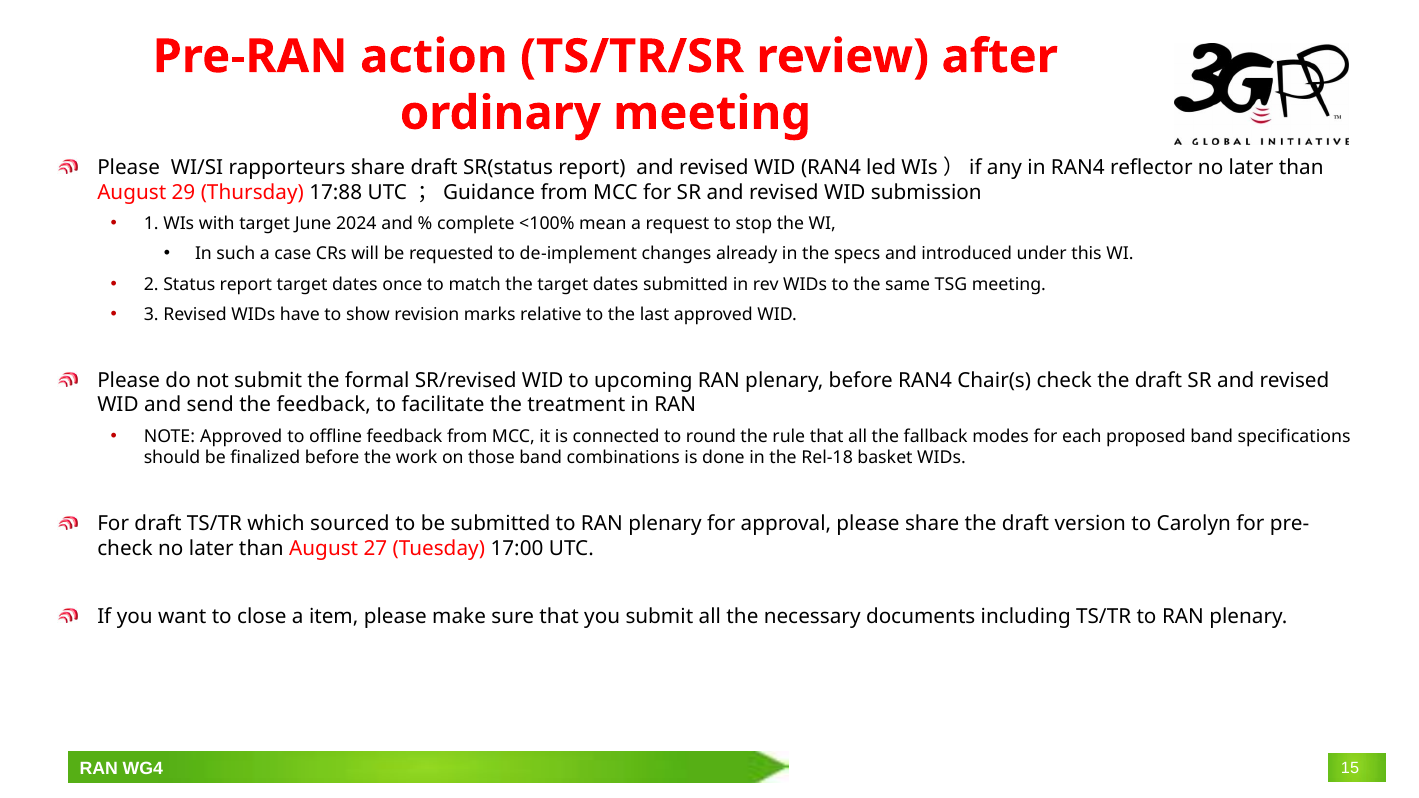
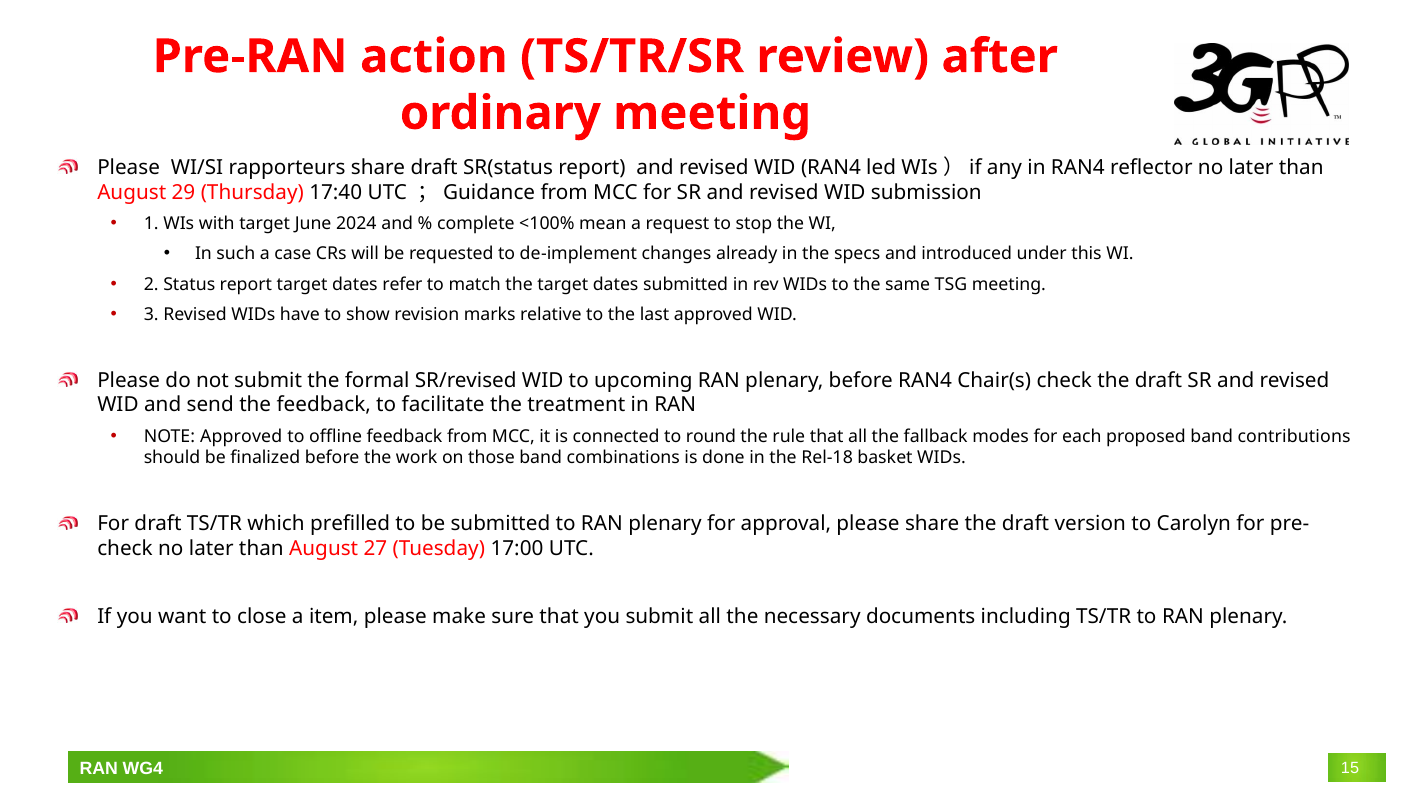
17:88: 17:88 -> 17:40 (336, 192)
once: once -> refer (402, 284)
specifications: specifications -> contributions (1294, 437)
sourced: sourced -> prefilled (350, 524)
